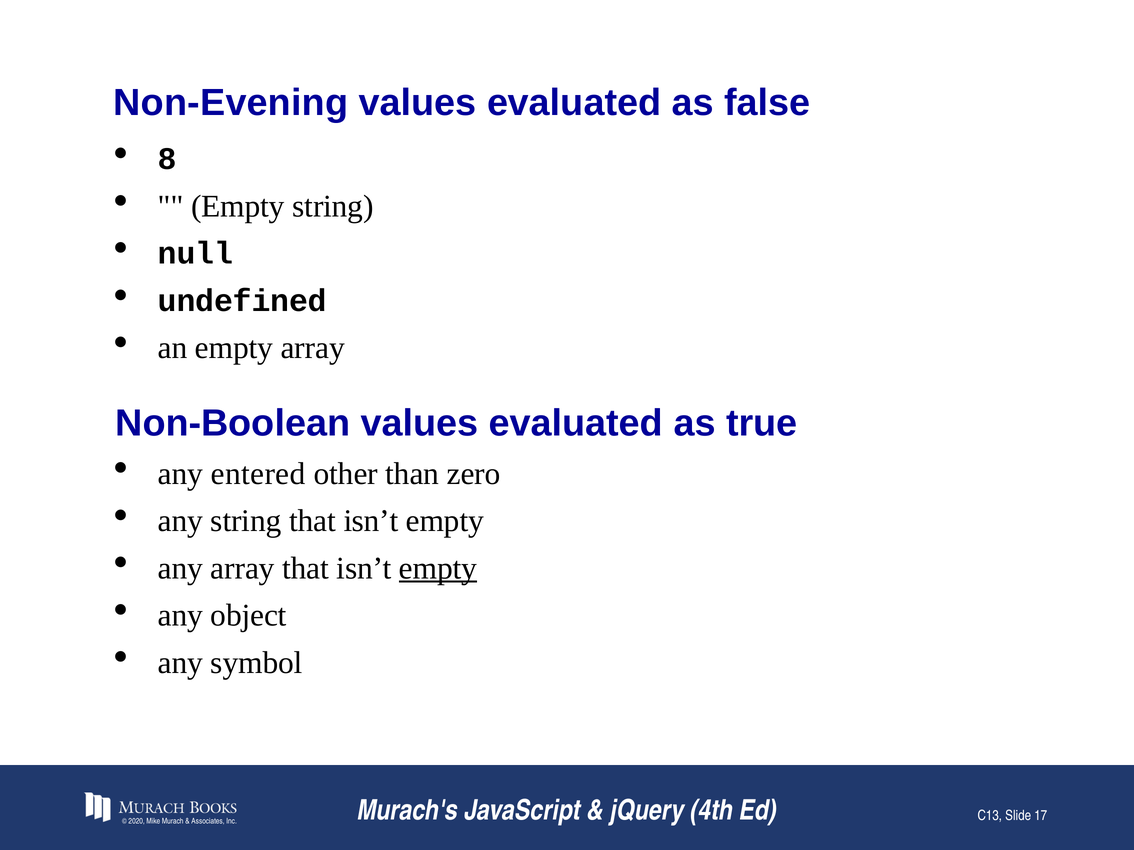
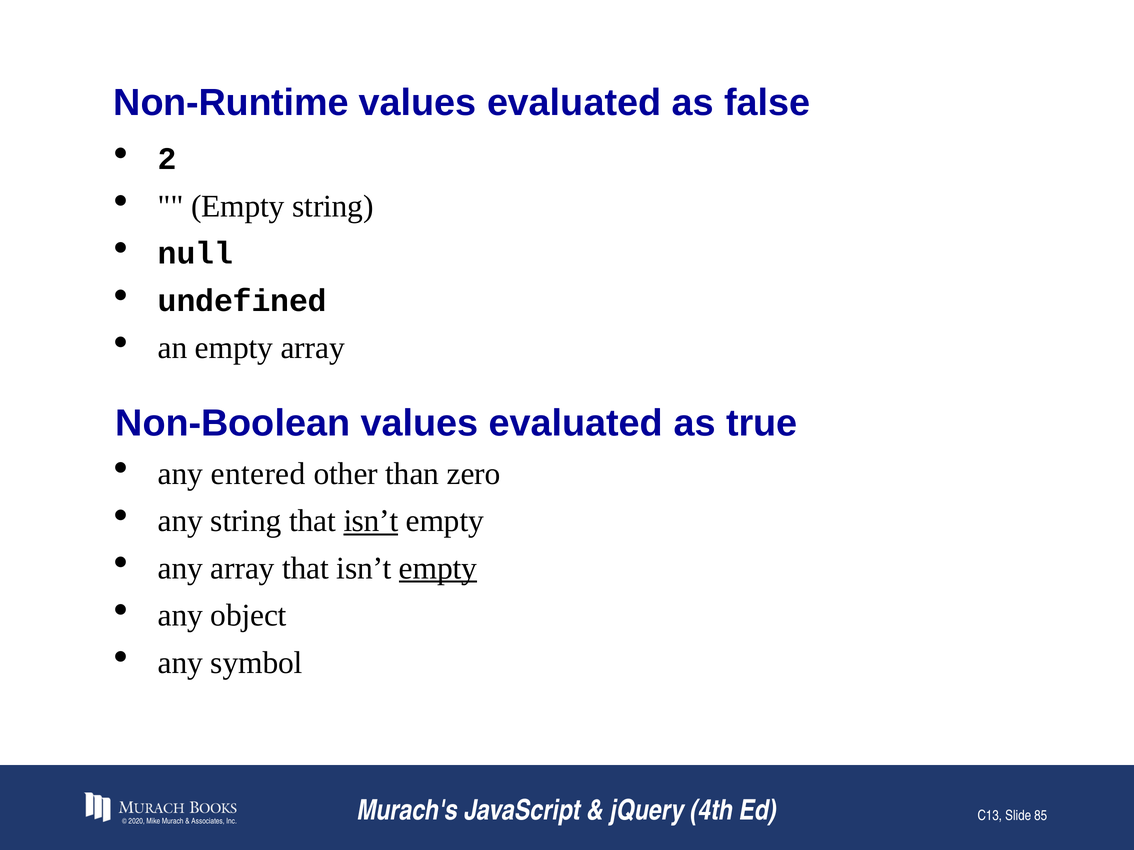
Non-Evening: Non-Evening -> Non-Runtime (231, 103)
8: 8 -> 2 (167, 159)
isn’t underline: none -> present (371, 521)
17: 17 -> 85 (1041, 816)
